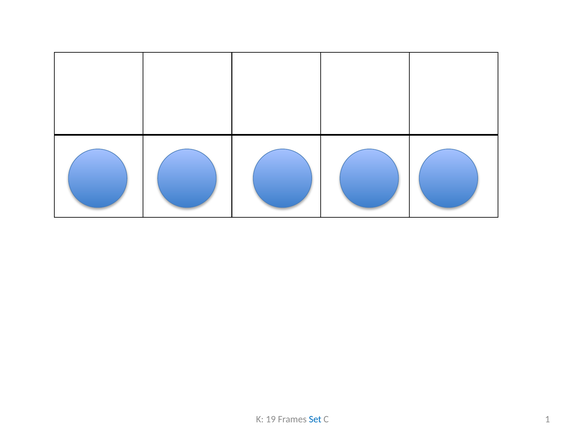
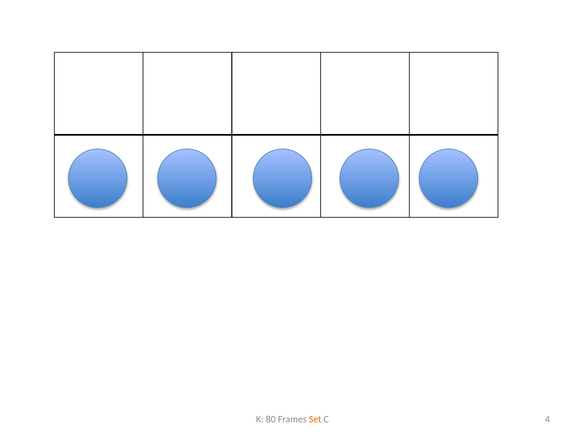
19: 19 -> 80 (271, 419)
Set colour: blue -> orange (315, 419)
1: 1 -> 4 (547, 419)
